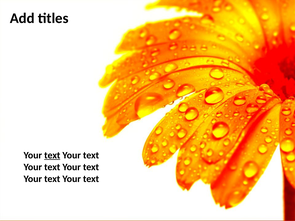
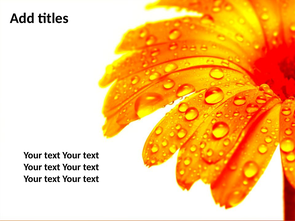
text underline: present -> none (52, 156)
